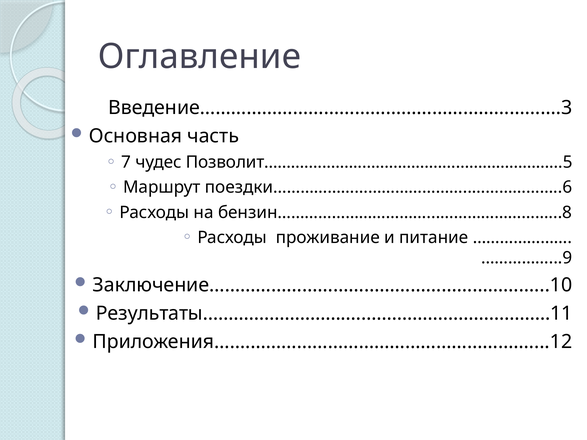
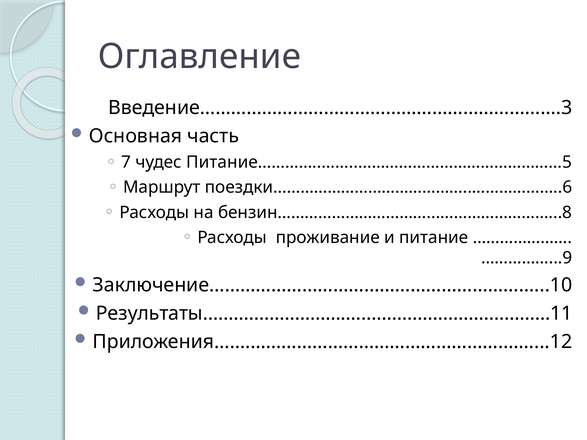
Позволит…………..……..………………………………………5: Позволит…………..……..………………………………………5 -> Питание…………..……..………………………………………5 (379, 162)
